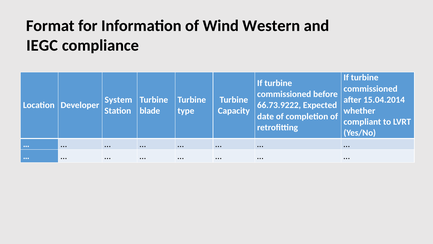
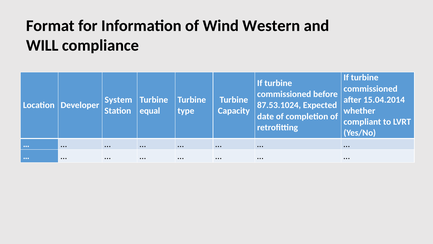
IEGC: IEGC -> WILL (42, 45)
66.73.9222: 66.73.9222 -> 87.53.1024 (279, 105)
blade: blade -> equal (150, 111)
